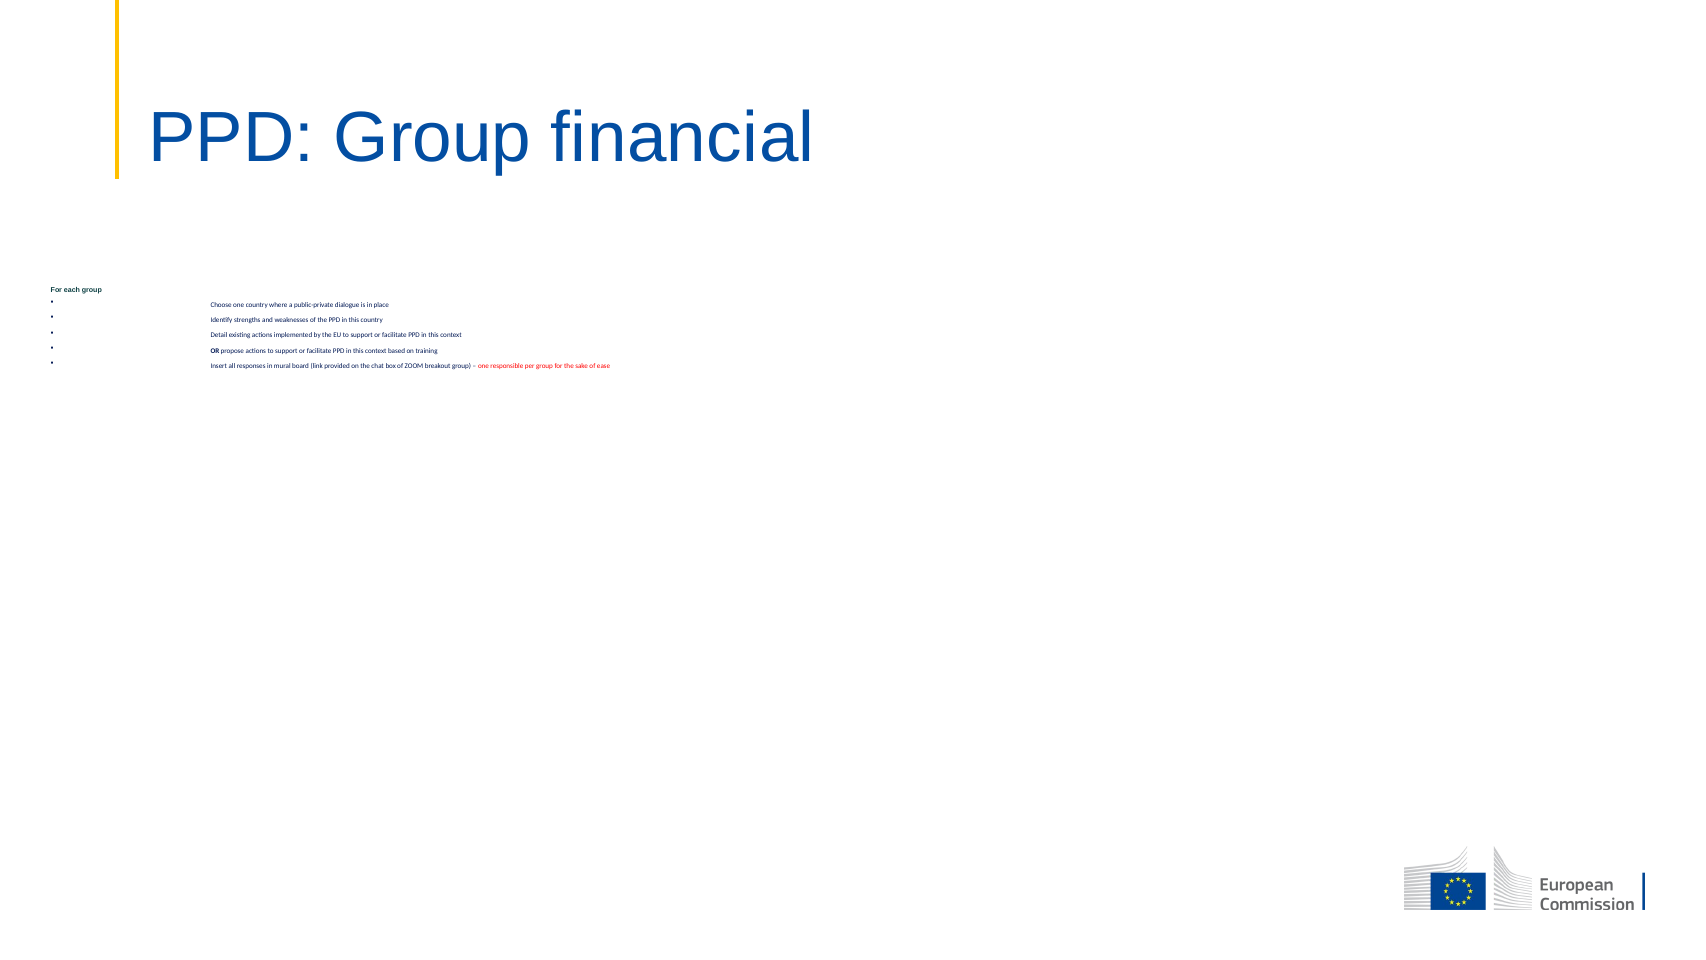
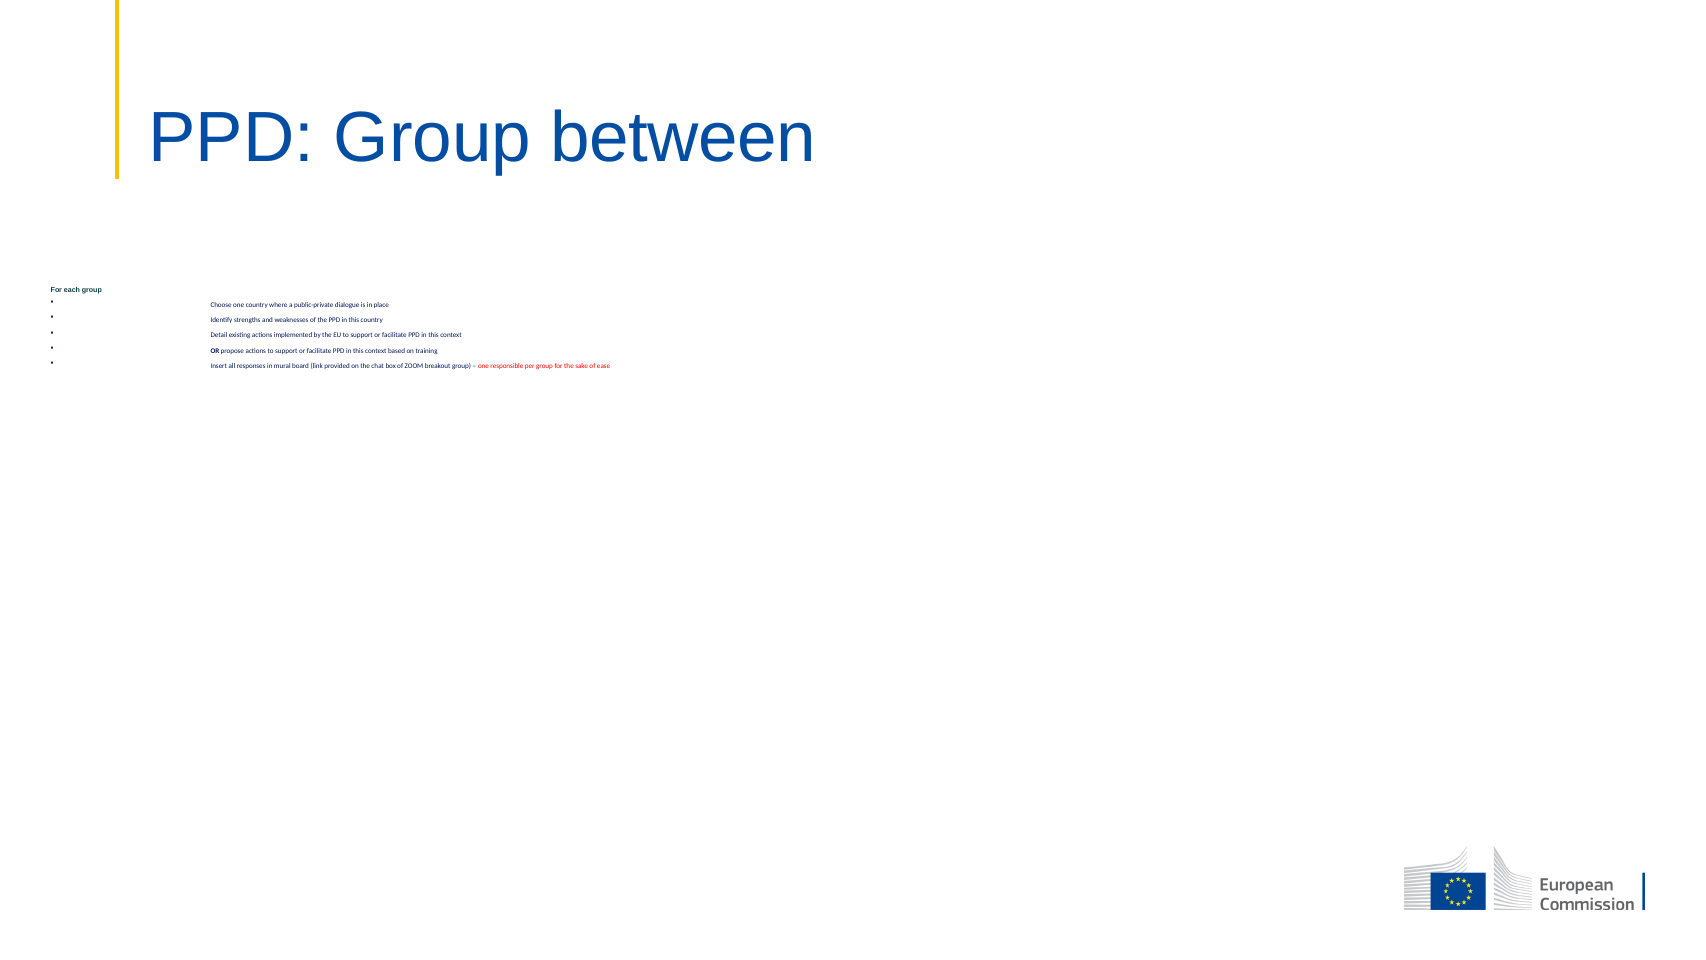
financial: financial -> between (683, 138)
